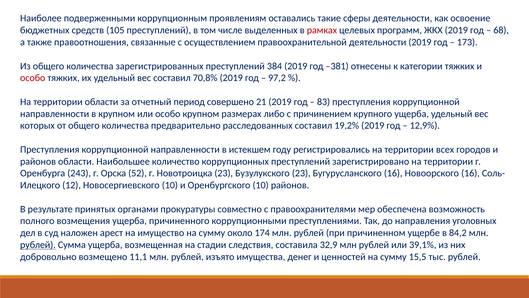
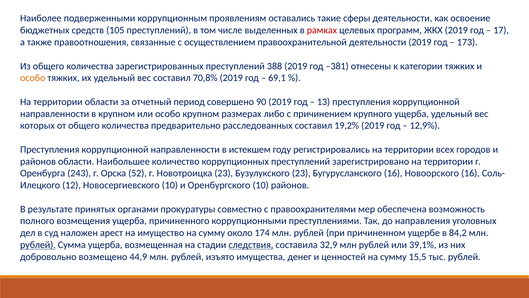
68: 68 -> 17 (501, 30)
384: 384 -> 388 (275, 66)
особо colour: red -> orange (33, 78)
97,2: 97,2 -> 69,1 (277, 78)
21: 21 -> 90 (261, 102)
83: 83 -> 13 (324, 102)
следствия underline: none -> present (251, 245)
11,1: 11,1 -> 44,9 (138, 256)
